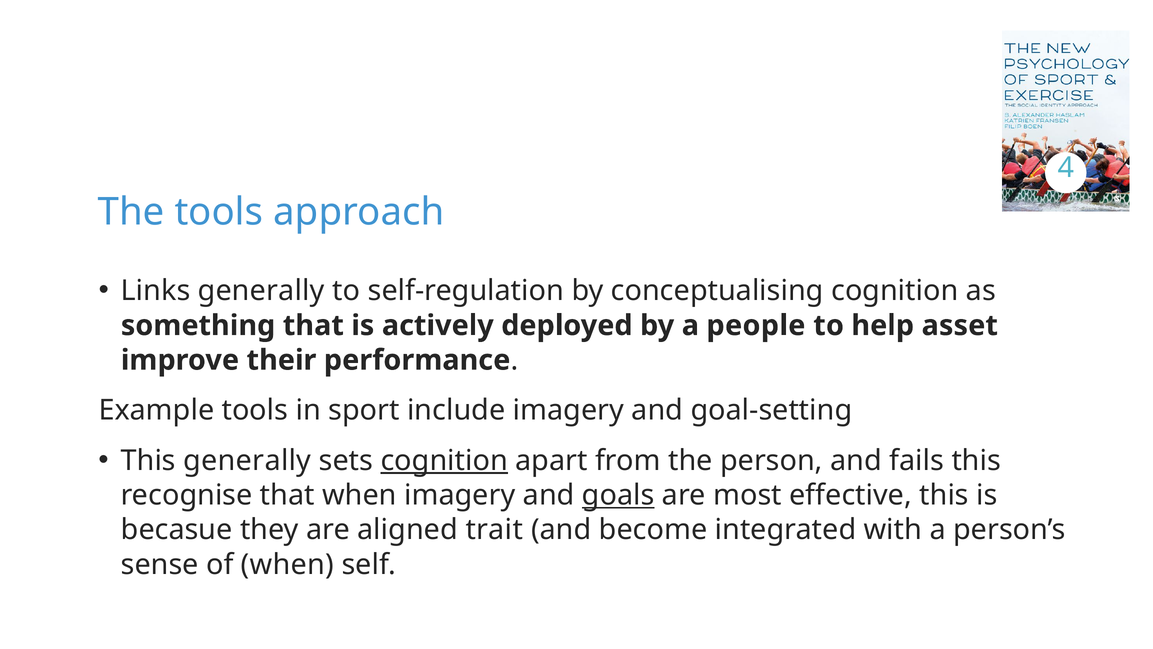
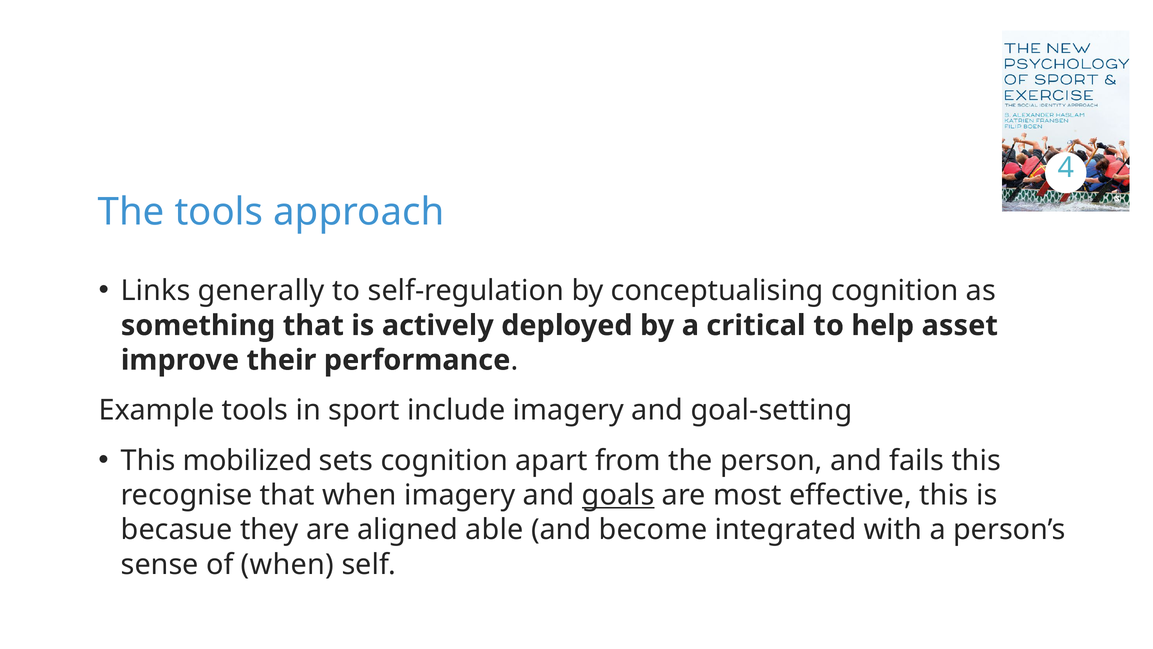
people: people -> critical (756, 325)
This generally: generally -> mobilized (247, 460)
cognition underline: present -> none (444, 460)
trait: trait -> able (494, 530)
